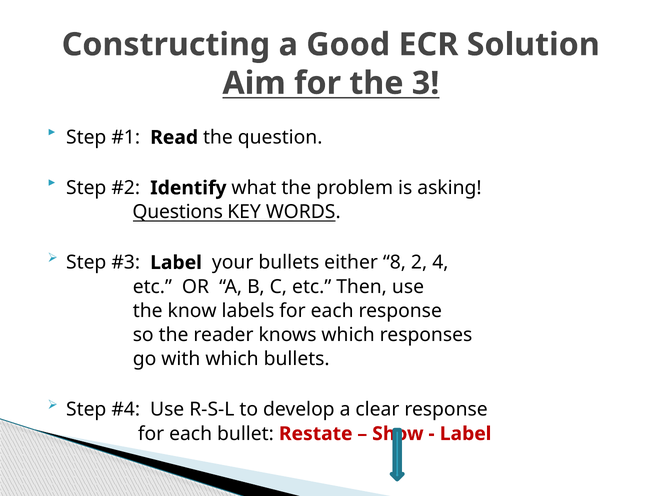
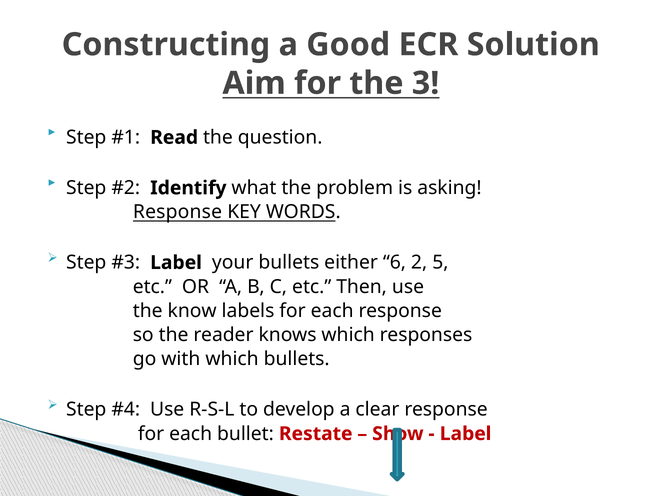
Questions: Questions -> Response (177, 212)
8: 8 -> 6 (394, 263)
4: 4 -> 5 (440, 263)
